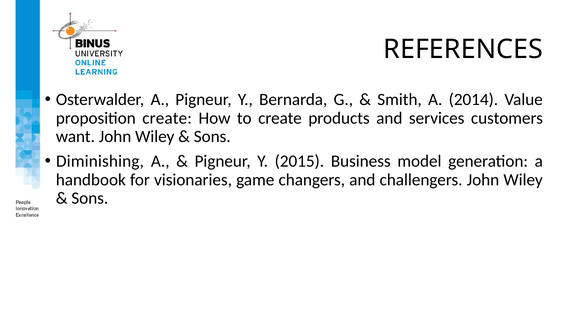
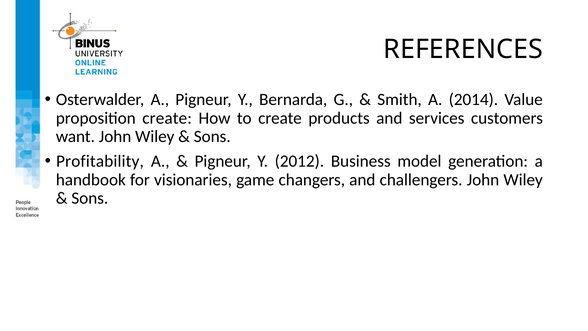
Diminishing: Diminishing -> Profitability (100, 161)
2015: 2015 -> 2012 (299, 161)
